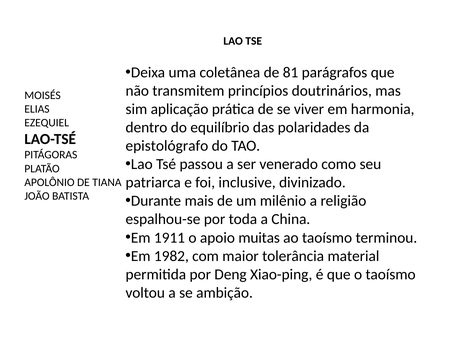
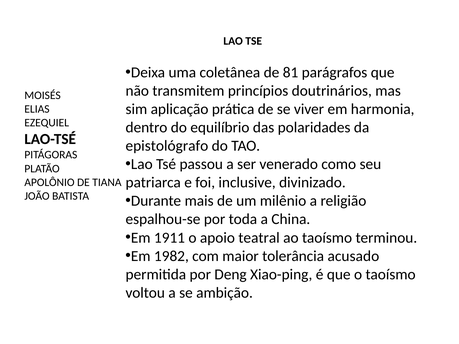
muitas: muitas -> teatral (259, 238)
material: material -> acusado (353, 256)
